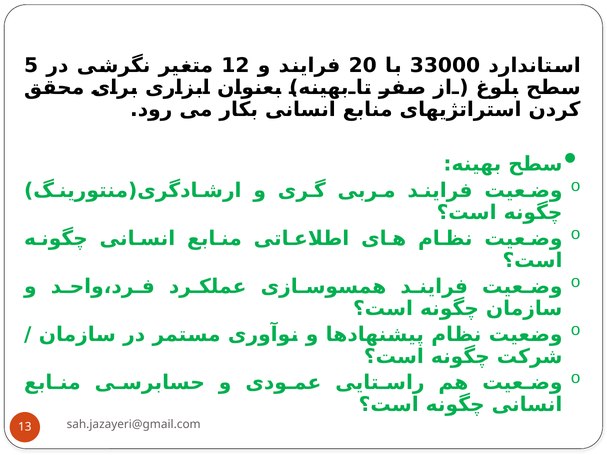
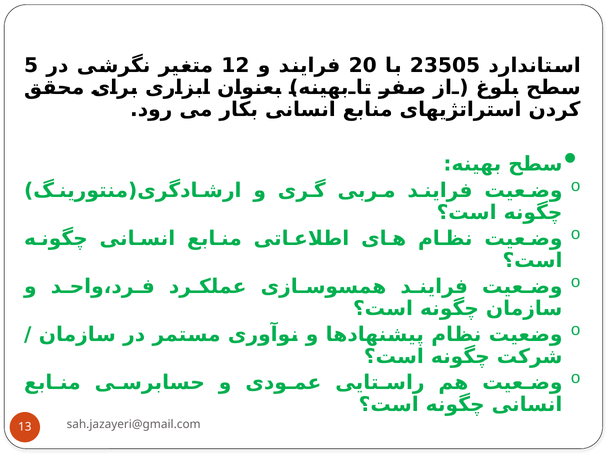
33000: 33000 -> 23505 (445, 66)
